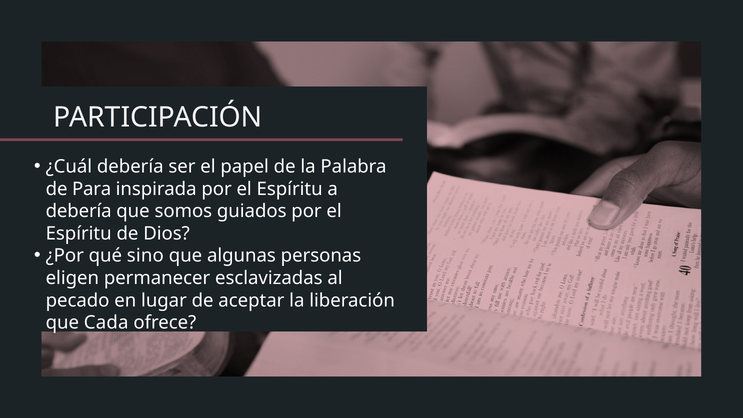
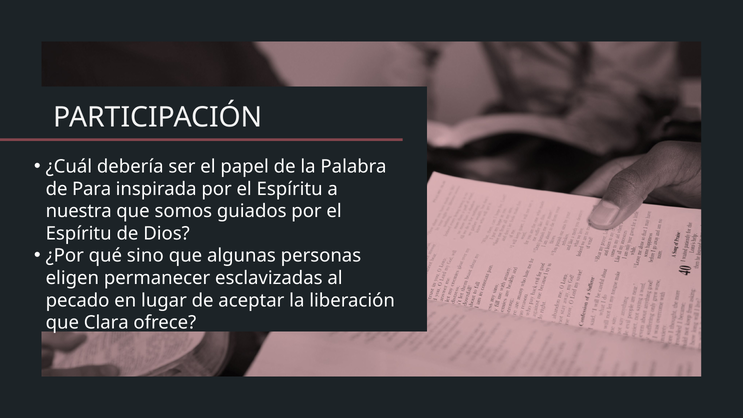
debería: debería -> nuestra (79, 211)
Cada: Cada -> Clara (106, 323)
